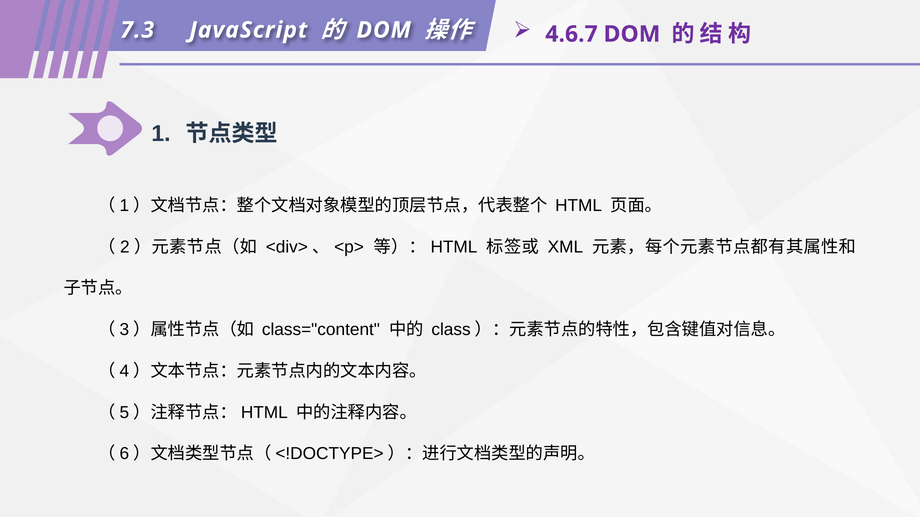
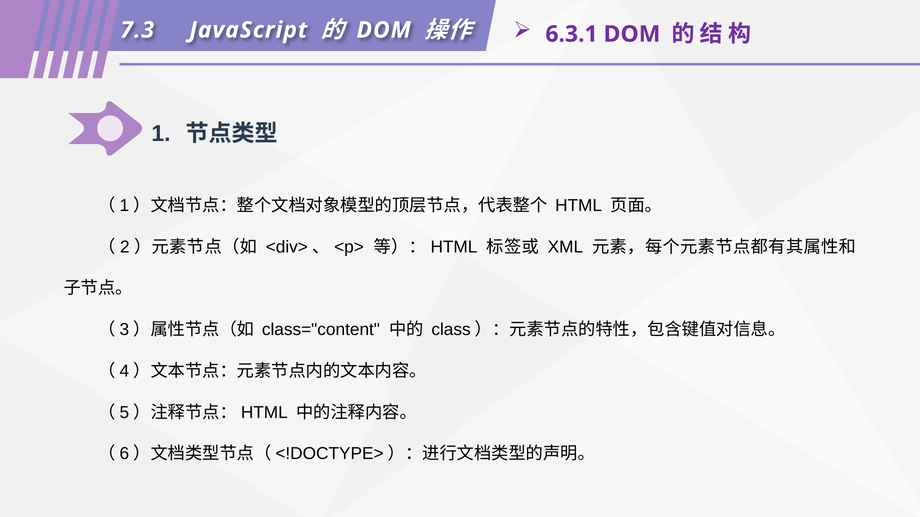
4.6.7: 4.6.7 -> 6.3.1 (572, 34)
